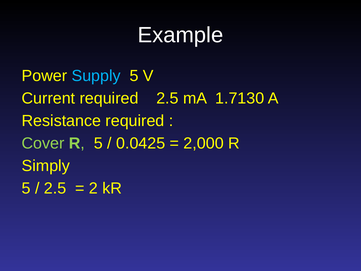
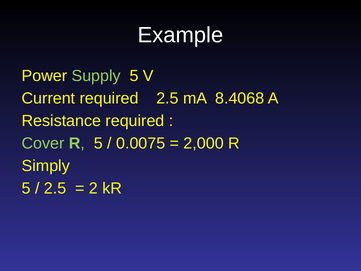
Supply colour: light blue -> light green (96, 76)
1.7130: 1.7130 -> 8.4068 (240, 98)
0.0425: 0.0425 -> 0.0075 (141, 143)
